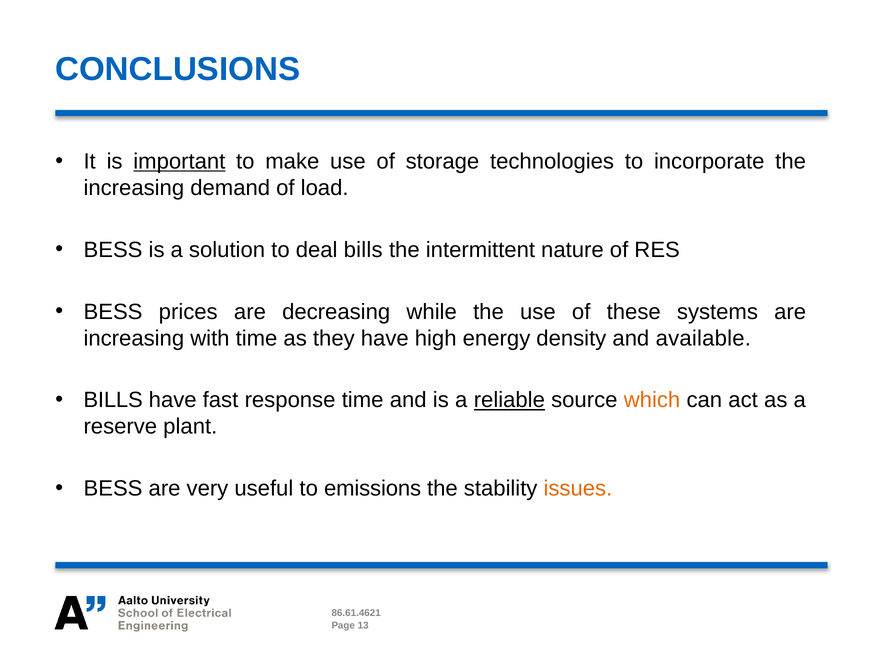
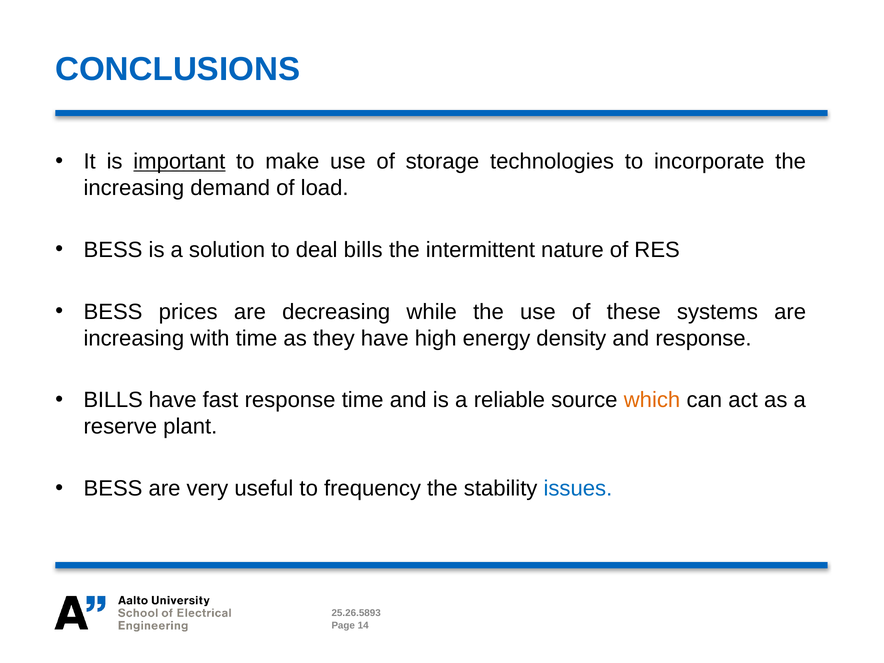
and available: available -> response (703, 338)
reliable underline: present -> none (509, 400)
emissions: emissions -> frequency (373, 489)
issues colour: orange -> blue (578, 489)
86.61.4621: 86.61.4621 -> 25.26.5893 (356, 613)
13: 13 -> 14 (363, 626)
